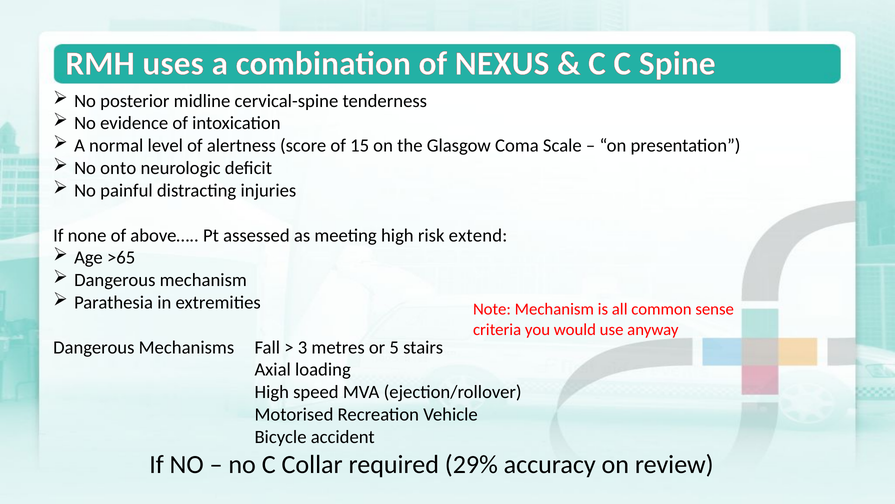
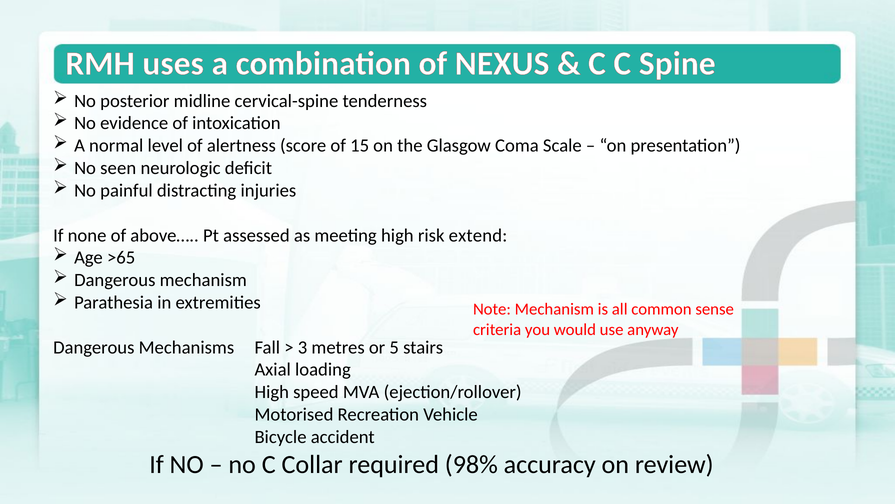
onto: onto -> seen (118, 168)
29%: 29% -> 98% (471, 464)
